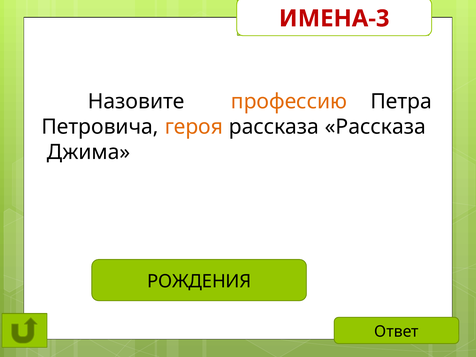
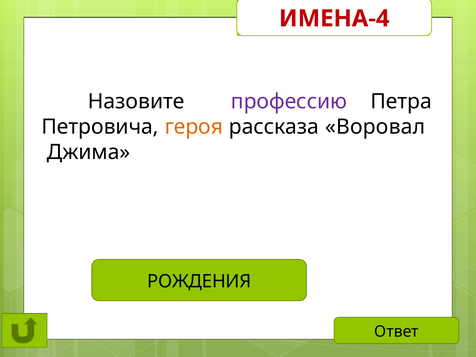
ИМЕНА-3: ИМЕНА-3 -> ИМЕНА-4 (334, 19)
профессию colour: orange -> purple (289, 101)
рассказа Рассказа: Рассказа -> Воровал (375, 127)
